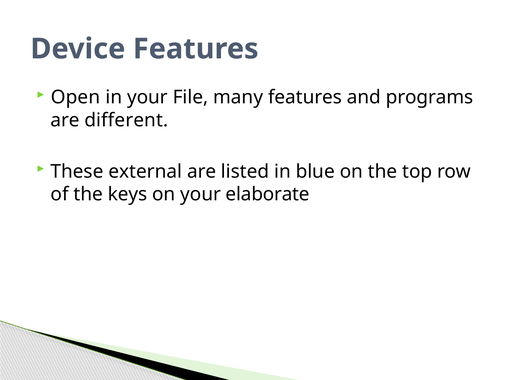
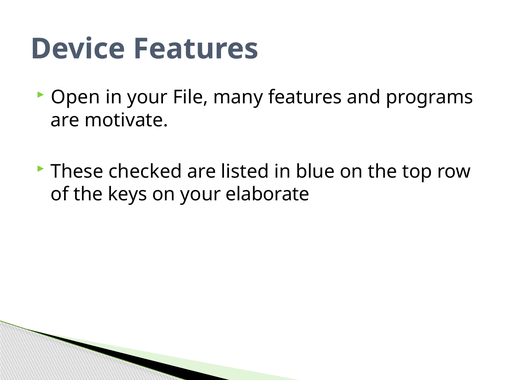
different: different -> motivate (126, 120)
external: external -> checked (145, 172)
